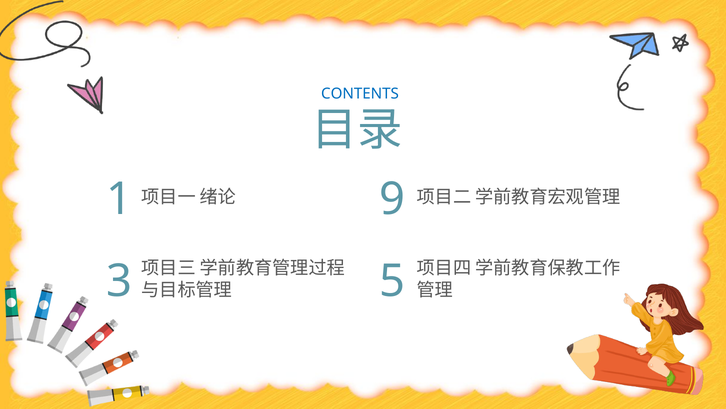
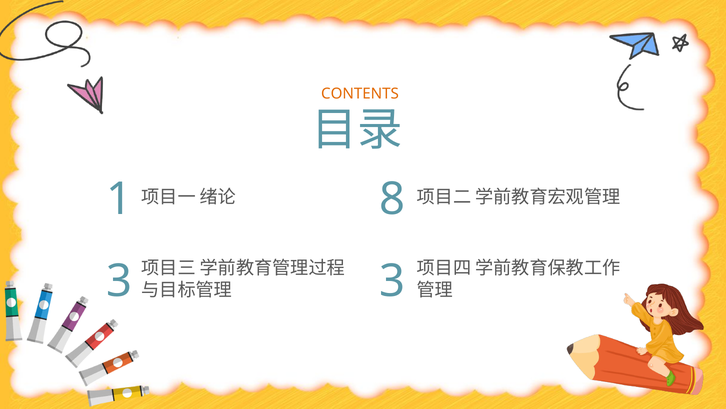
CONTENTS colour: blue -> orange (360, 94)
9: 9 -> 8 (392, 199)
3 5: 5 -> 3 (392, 281)
